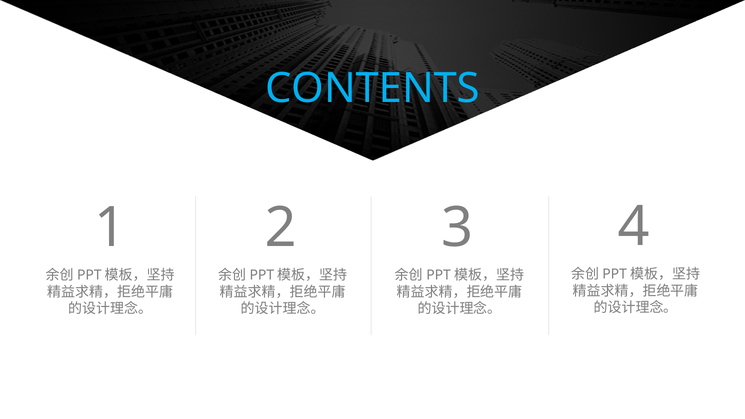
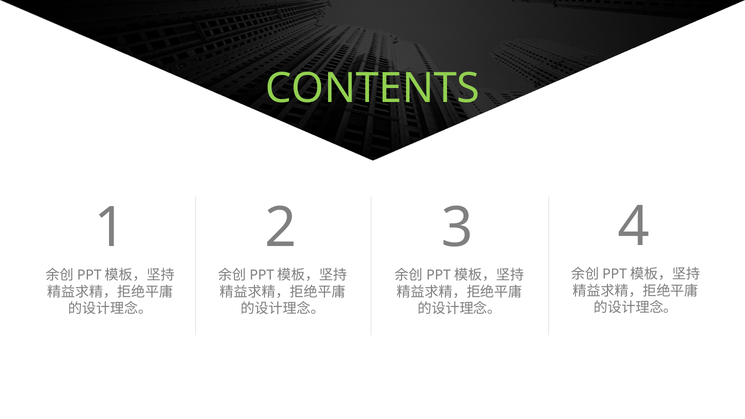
CONTENTS colour: light blue -> light green (373, 88)
